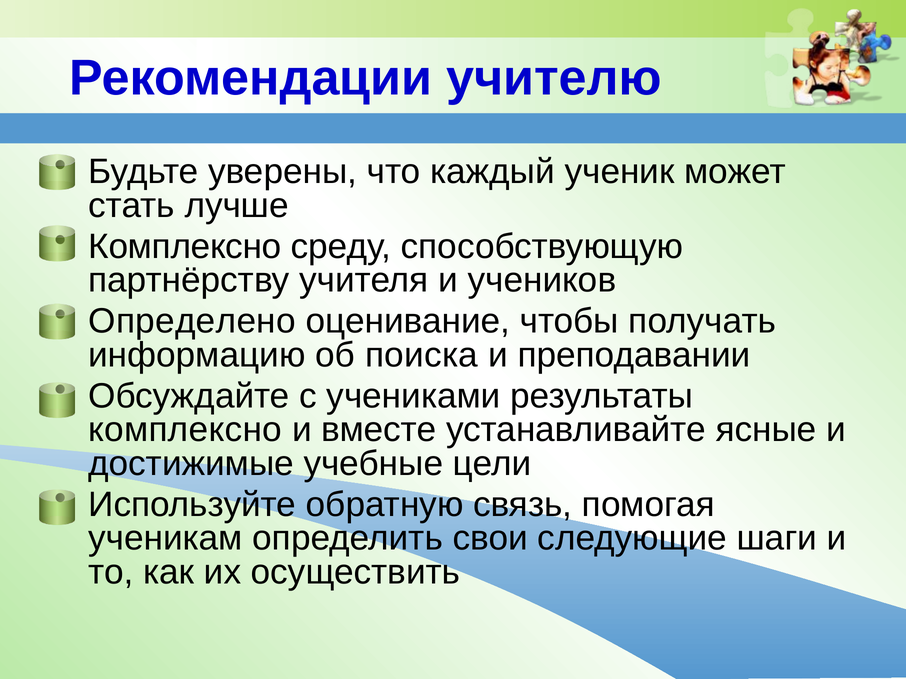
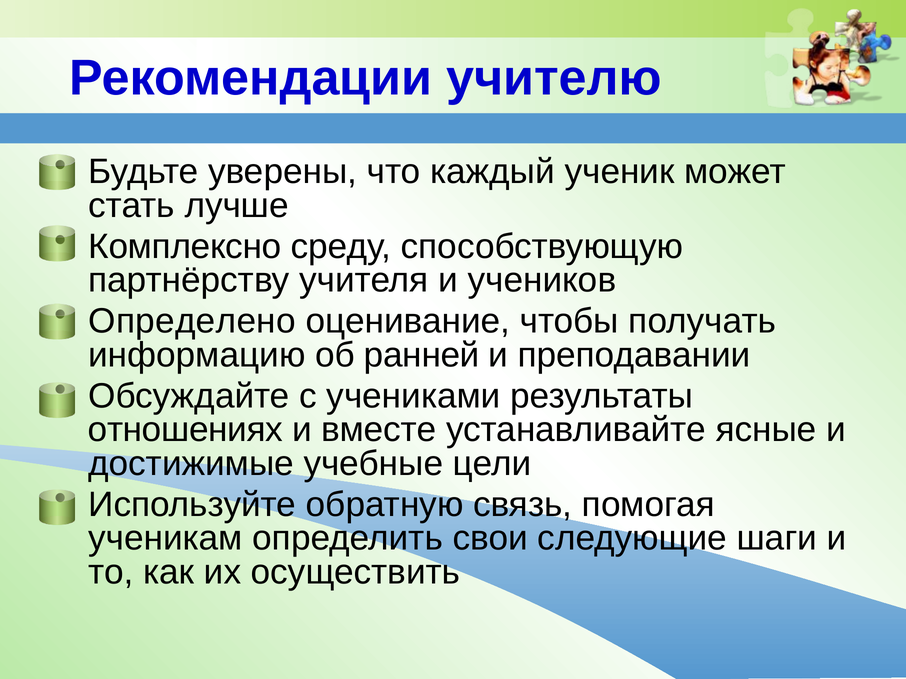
поиска: поиска -> ранней (422, 355)
комплексно: комплексно -> отношениях (185, 430)
